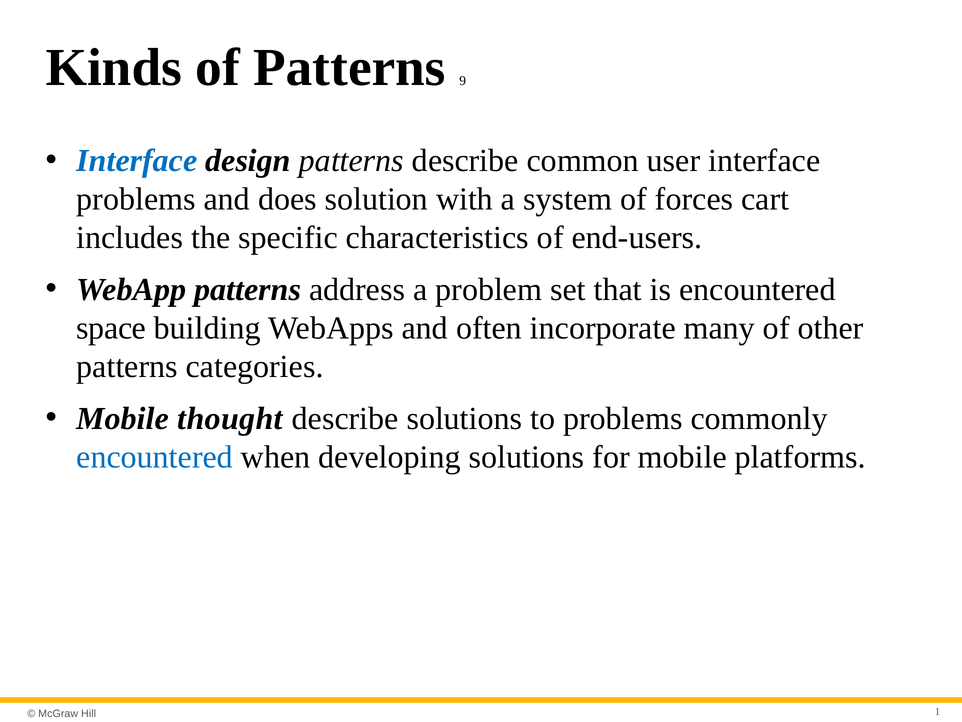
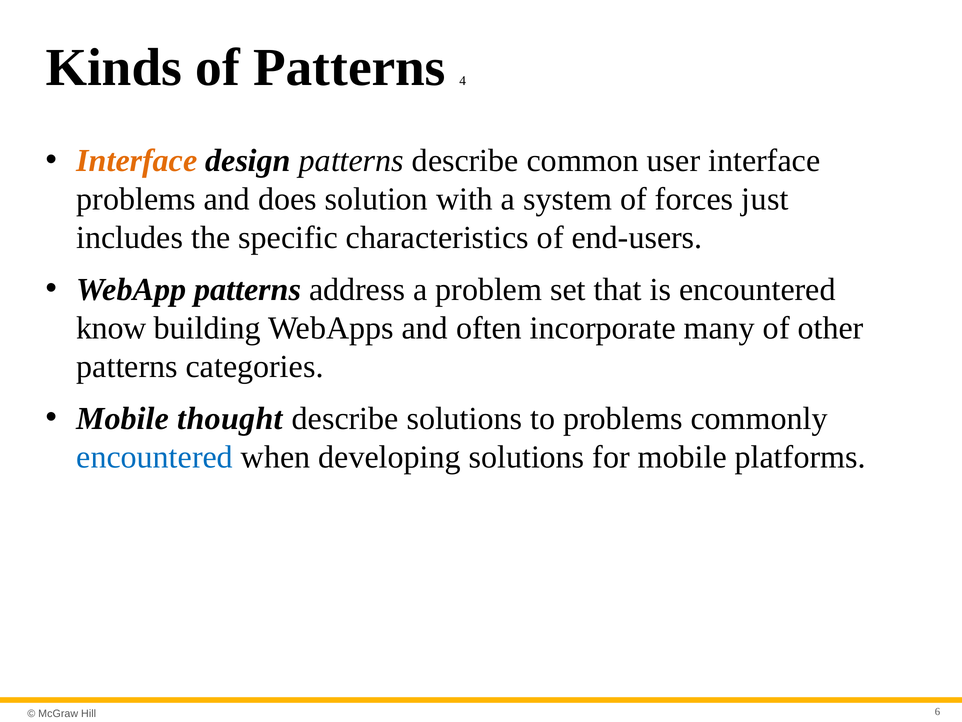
9: 9 -> 4 (463, 81)
Interface colour: blue -> orange (137, 161)
cart: cart -> just (765, 199)
space: space -> know (111, 328)
1: 1 -> 6 (938, 711)
